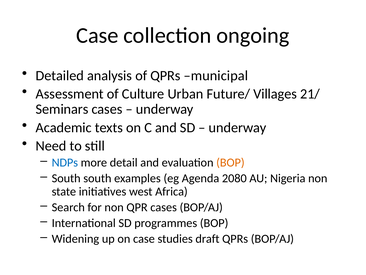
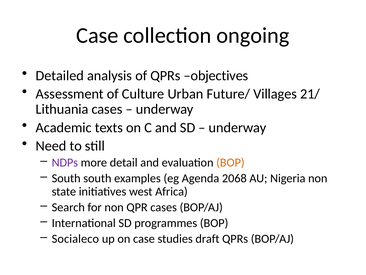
municipal: municipal -> objectives (216, 75)
Seminars: Seminars -> Lithuania (62, 109)
NDPs colour: blue -> purple (65, 162)
2080: 2080 -> 2068 (234, 178)
Widening: Widening -> Socialeco (75, 238)
